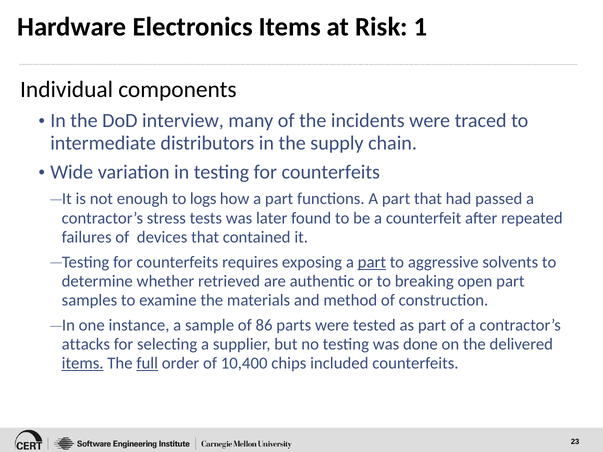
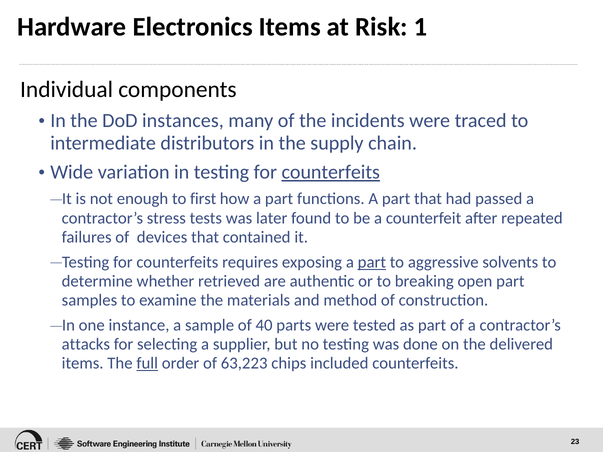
interview: interview -> instances (183, 121)
counterfeits underline: none -> present (331, 172)
logs: logs -> first (203, 199)
86: 86 -> 40 (264, 325)
items underline: present -> none (83, 364)
10,400: 10,400 -> 63,223 (244, 364)
